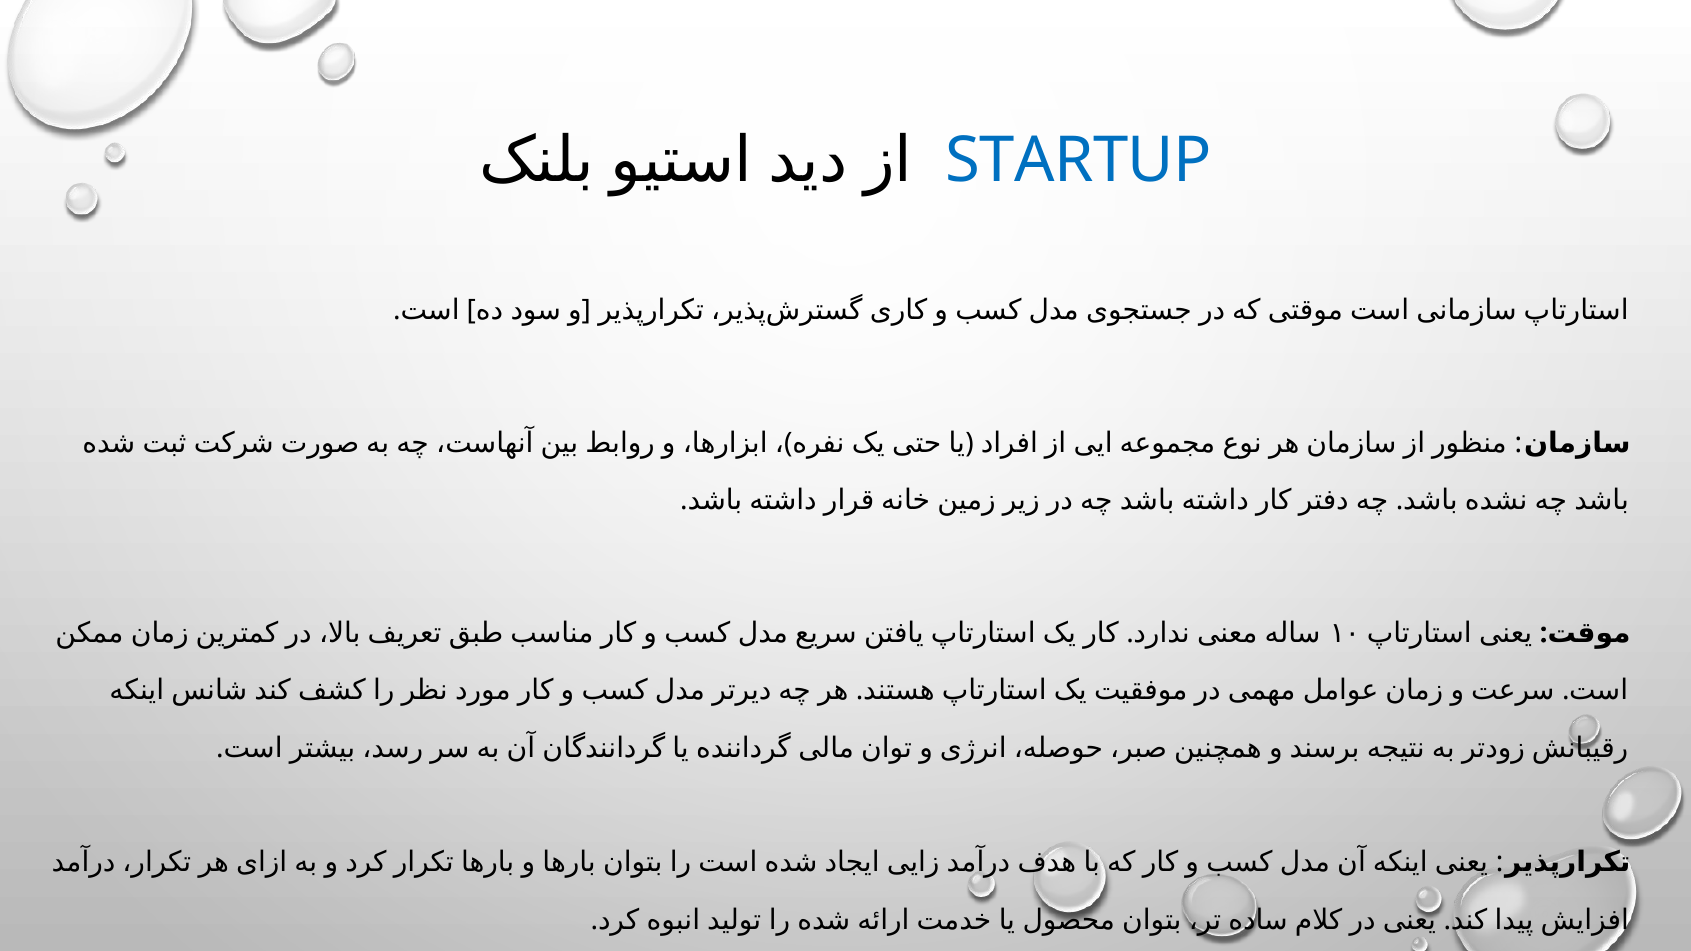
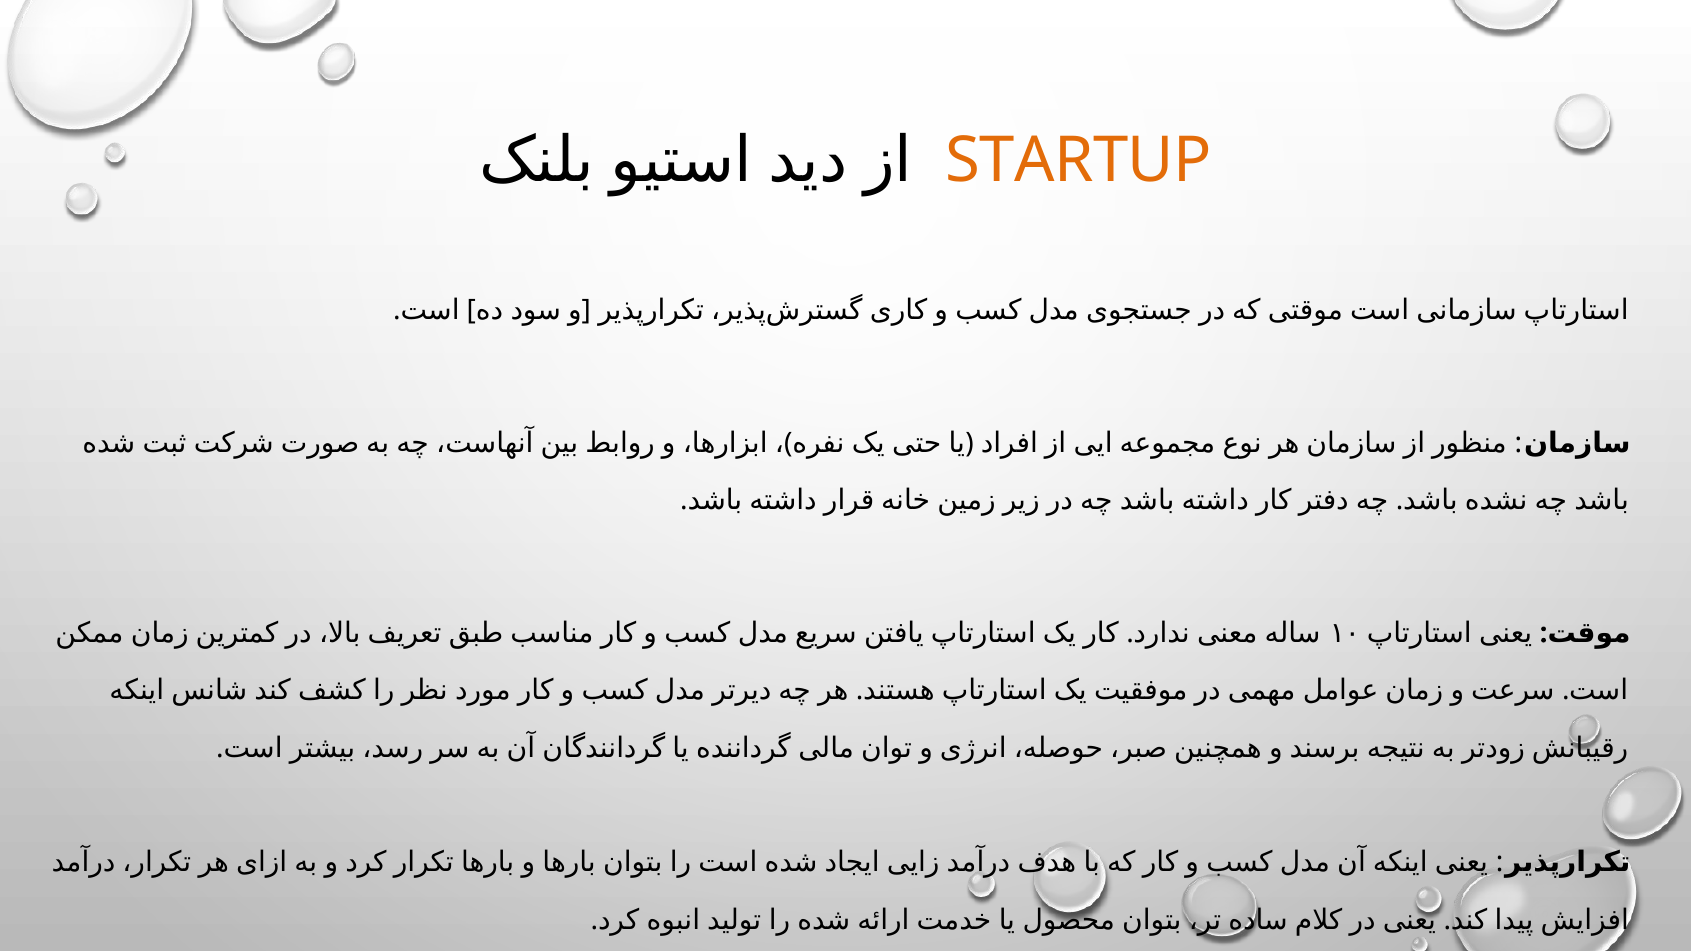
STARTUP colour: blue -> orange (1079, 160)
